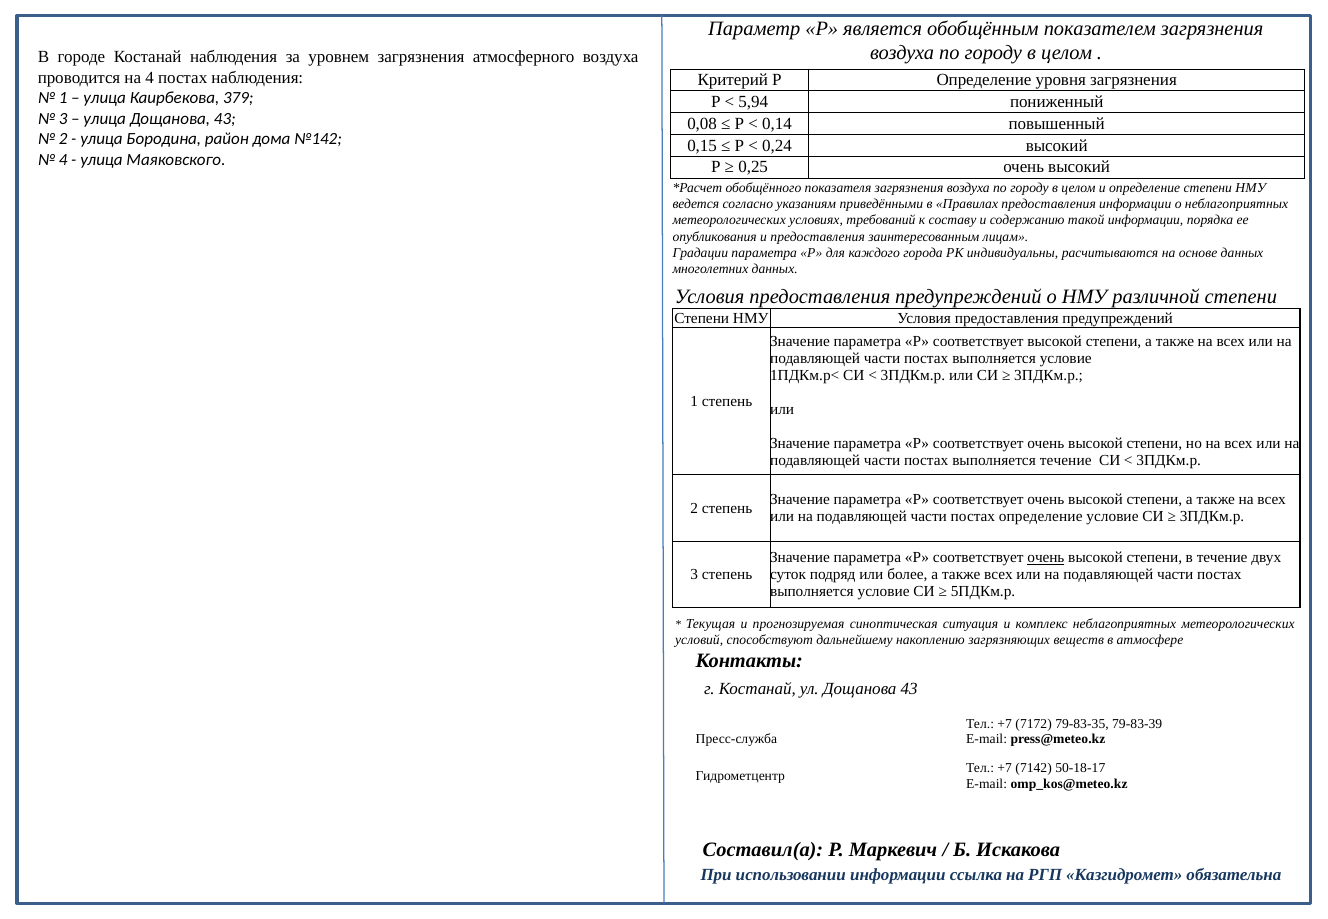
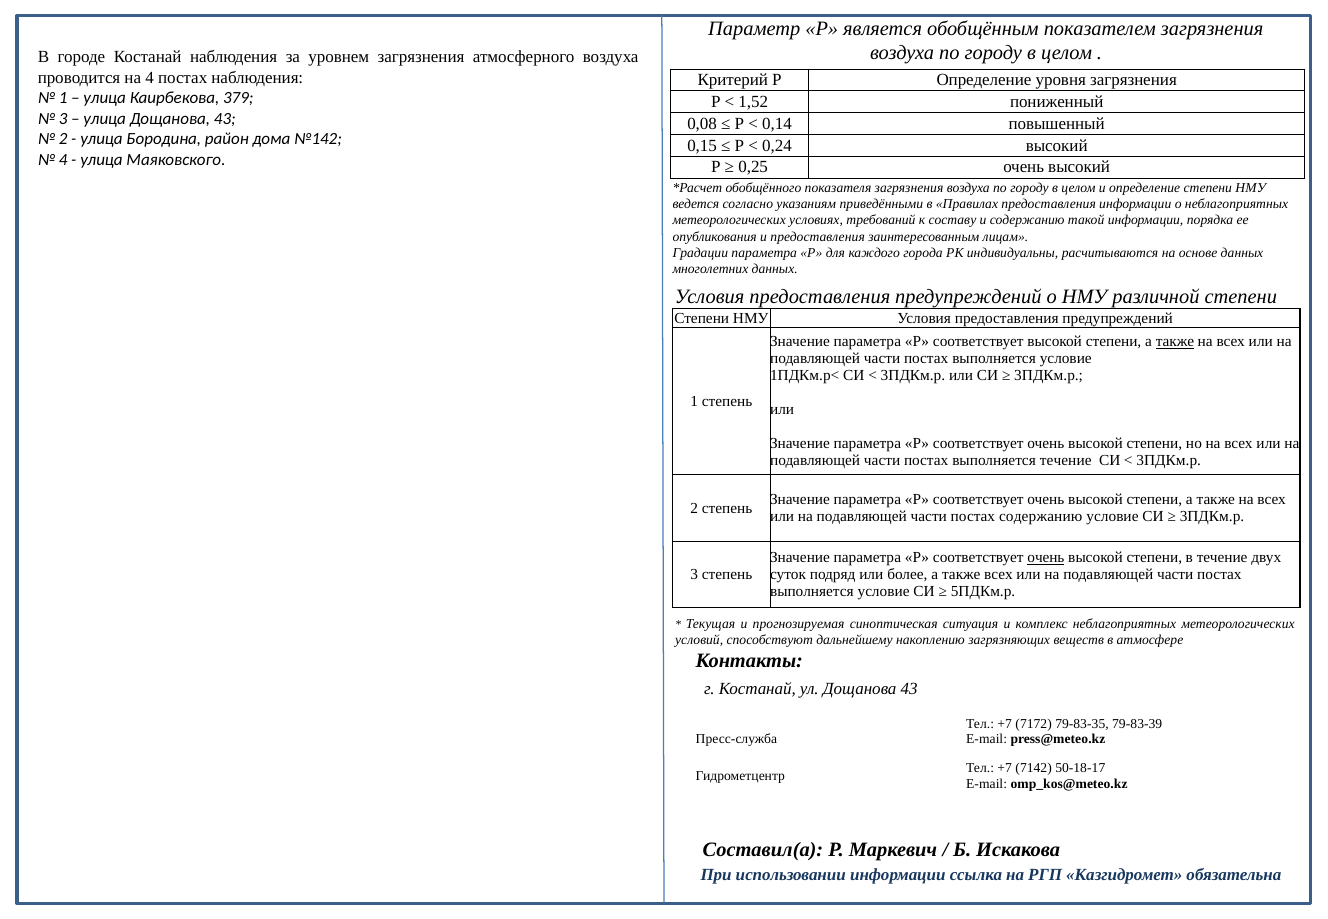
5,94: 5,94 -> 1,52 (753, 102)
также underline: none -> present (1175, 342)
постах определение: определение -> содержанию (1041, 517)
